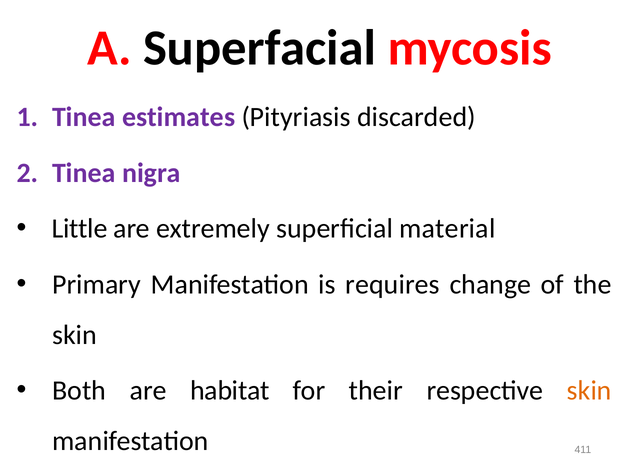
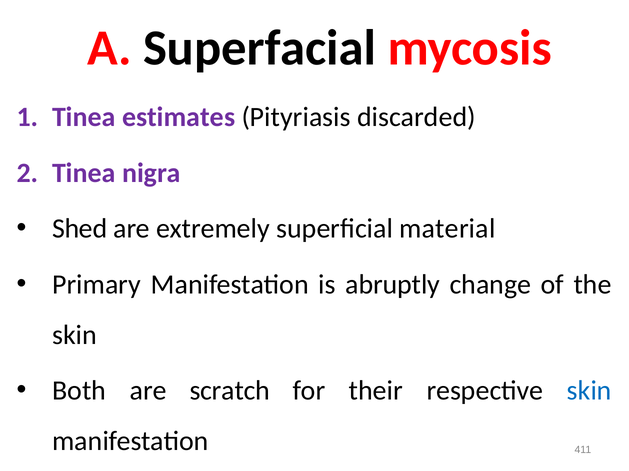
Little: Little -> Shed (80, 229)
requires: requires -> abruptly (393, 285)
habitat: habitat -> scratch (230, 391)
skin colour: orange -> blue (589, 391)
